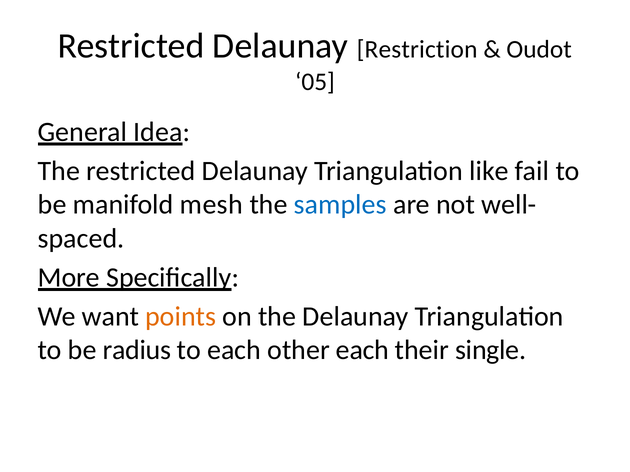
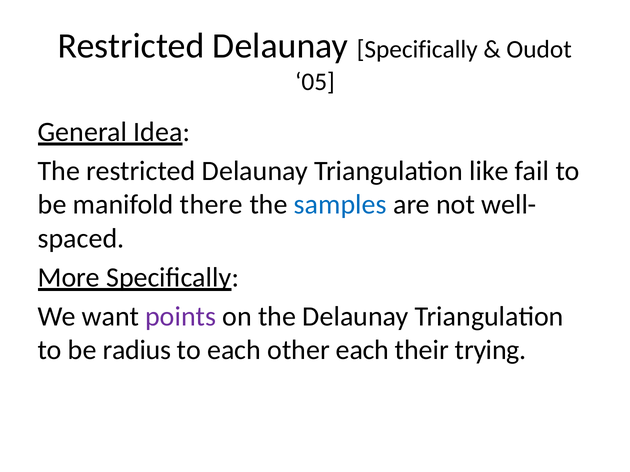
Delaunay Restriction: Restriction -> Specifically (417, 50)
mesh: mesh -> there (211, 205)
points colour: orange -> purple (181, 317)
single: single -> trying (491, 351)
